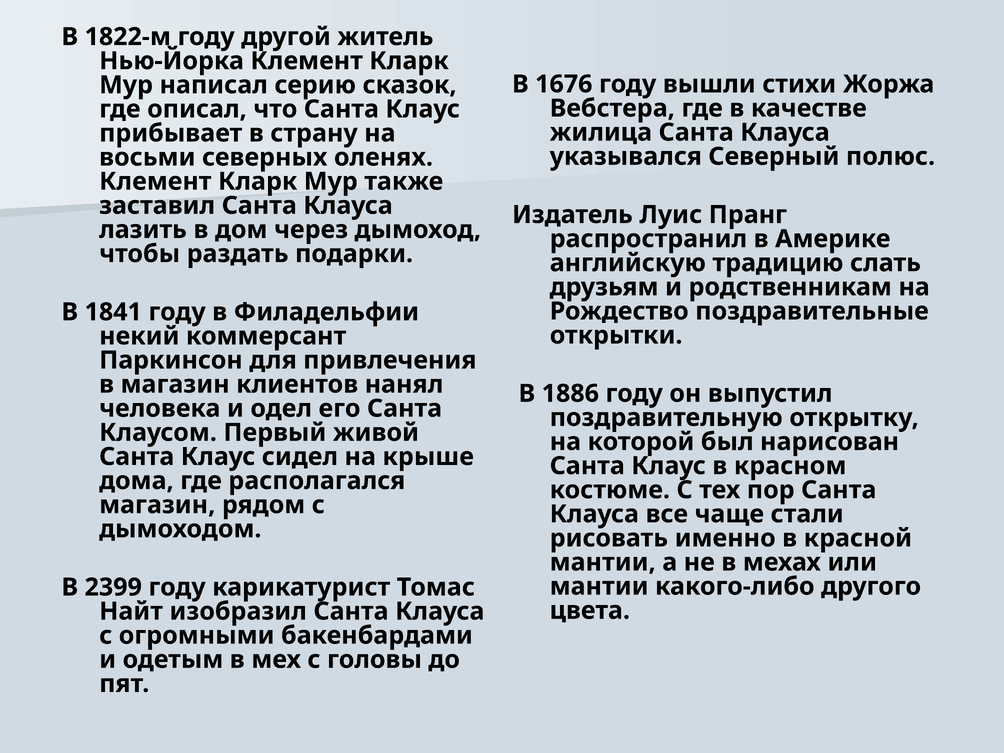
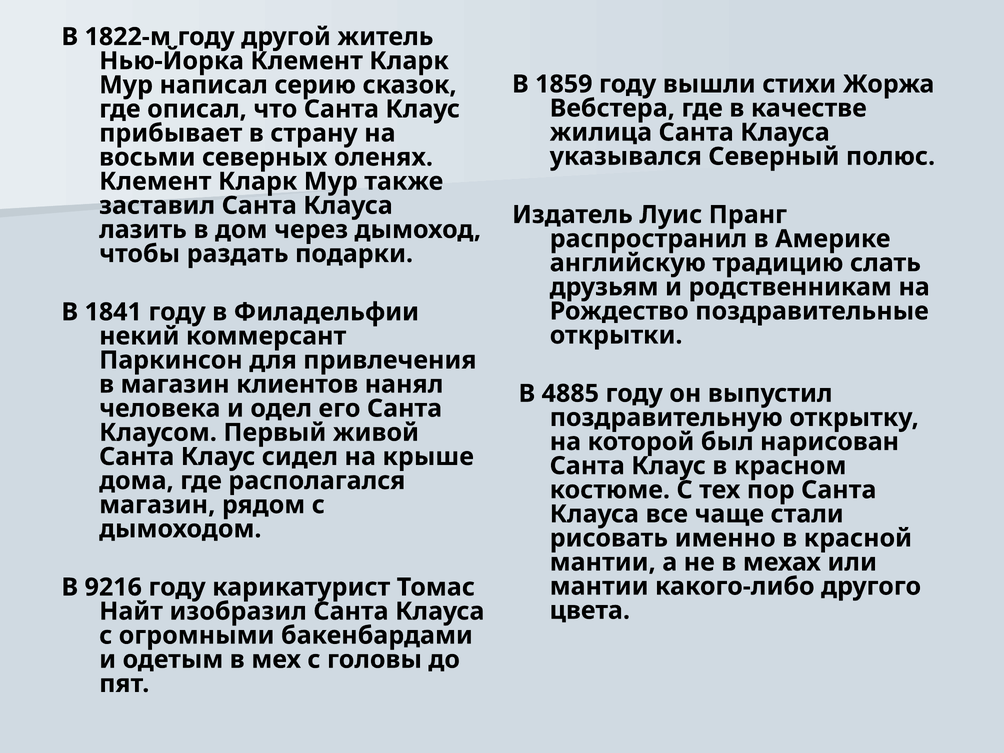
1676: 1676 -> 1859 (564, 84)
1886: 1886 -> 4885 (570, 394)
2399: 2399 -> 9216 (113, 587)
